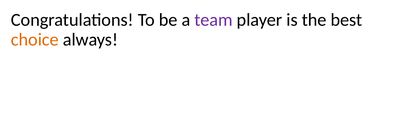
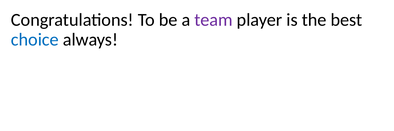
choice colour: orange -> blue (35, 40)
